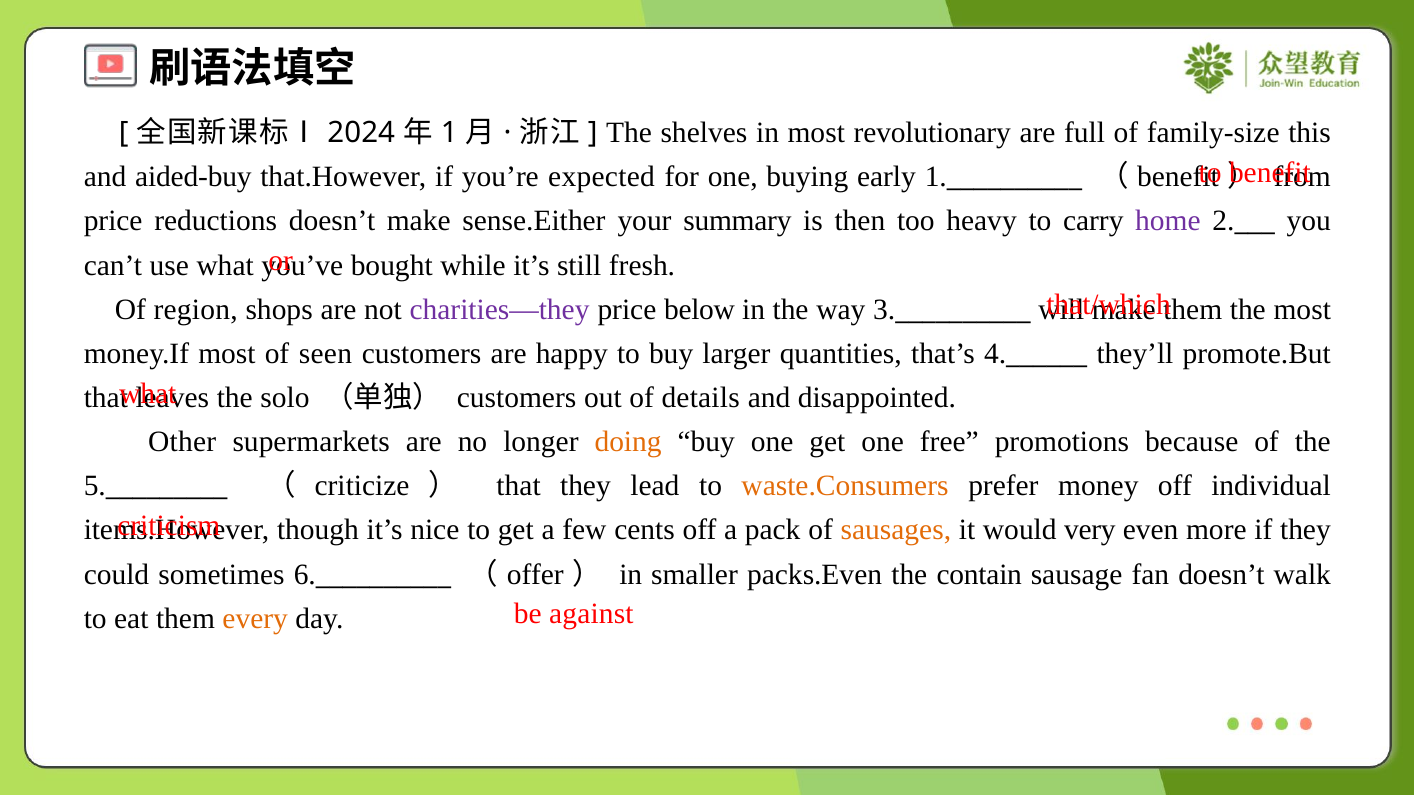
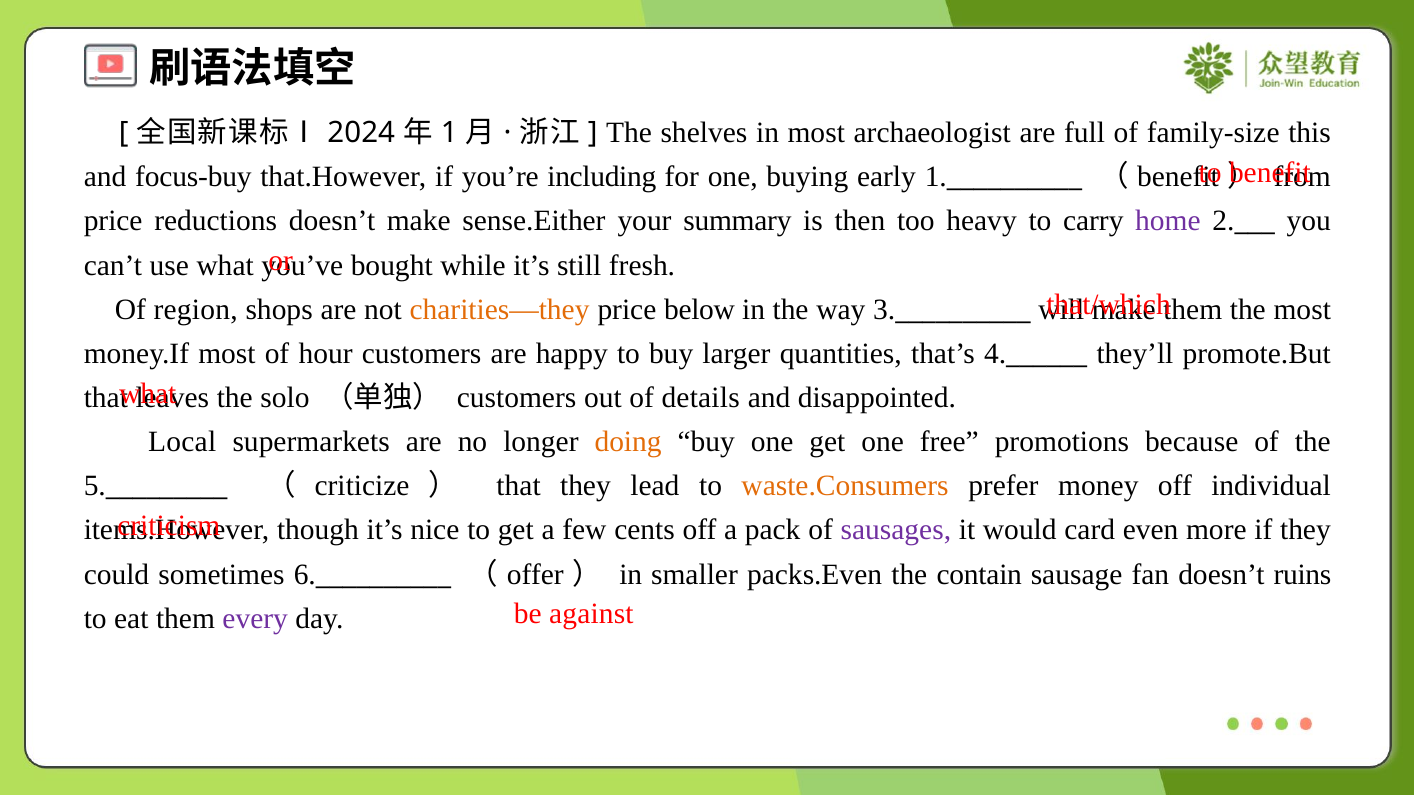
revolutionary: revolutionary -> archaeologist (932, 133)
aided-buy: aided-buy -> focus-buy (193, 177)
expected: expected -> including (602, 177)
charities—they colour: purple -> orange (500, 310)
seen: seen -> hour (326, 354)
Other: Other -> Local (182, 442)
sausages colour: orange -> purple (896, 530)
very: very -> card (1090, 530)
walk: walk -> ruins (1302, 575)
every colour: orange -> purple (255, 619)
